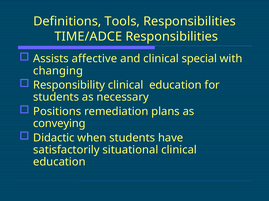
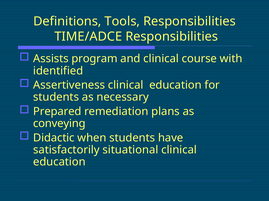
affective: affective -> program (95, 59)
special: special -> course (199, 59)
changing: changing -> identified (58, 71)
Responsibility: Responsibility -> Assertiveness (69, 85)
Positions: Positions -> Prepared (57, 112)
